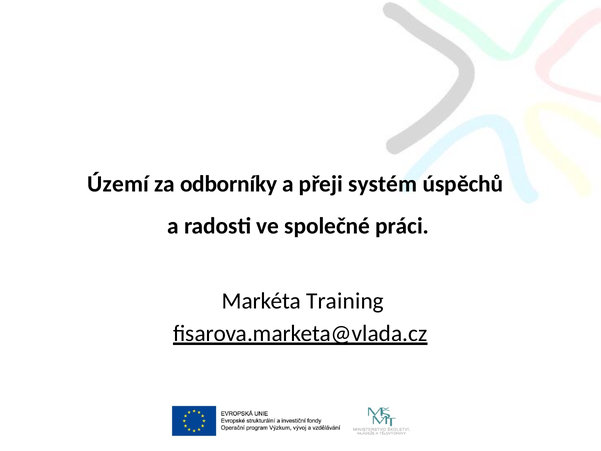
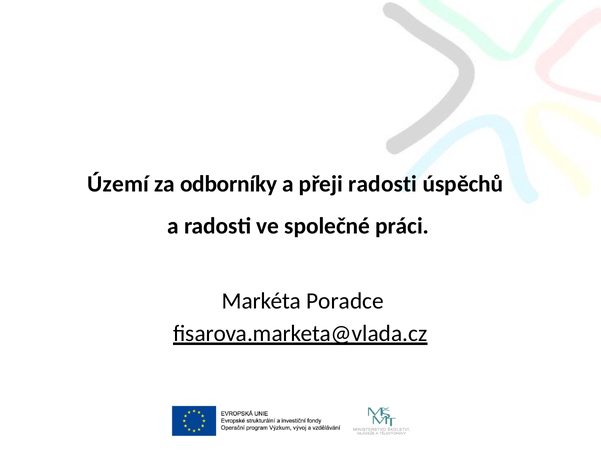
přeji systém: systém -> radosti (383, 184)
Training: Training -> Poradce (345, 301)
